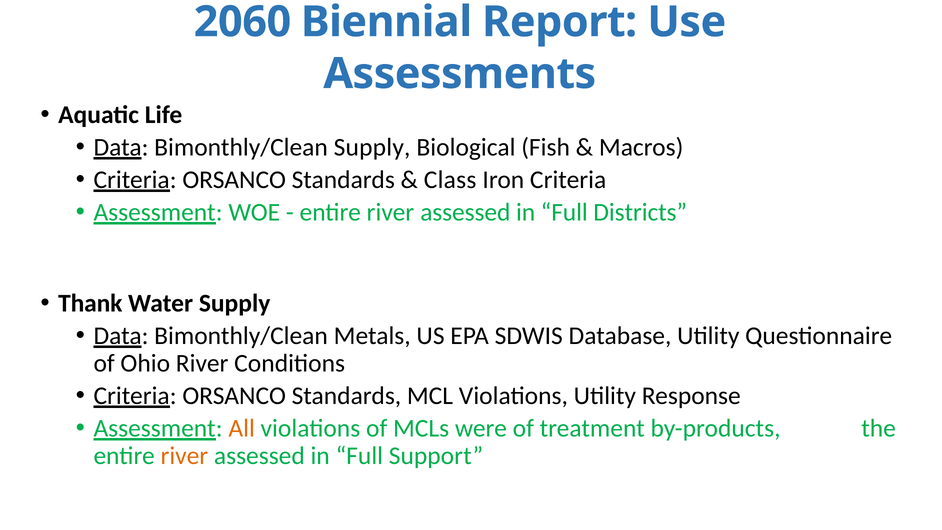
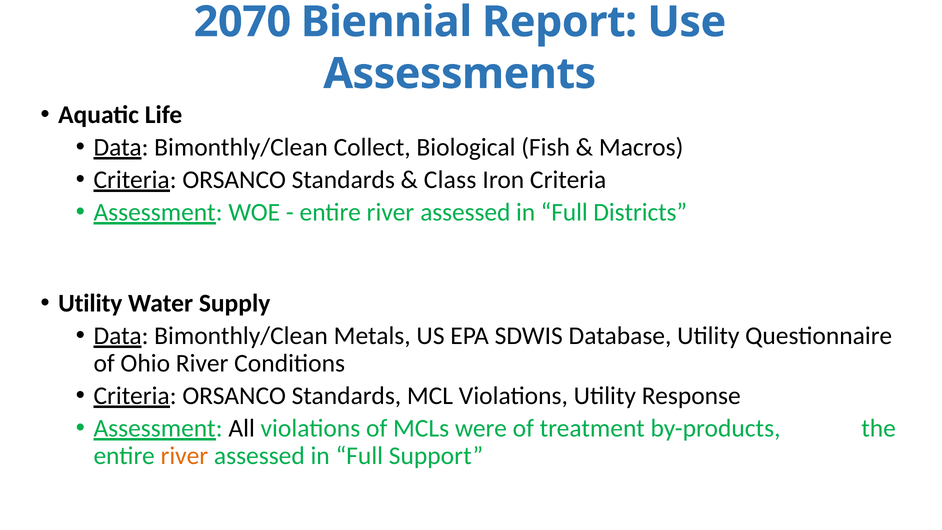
2060: 2060 -> 2070 (242, 22)
Bimonthly/Clean Supply: Supply -> Collect (372, 147)
Thank: Thank -> Utility (90, 303)
All colour: orange -> black (242, 428)
